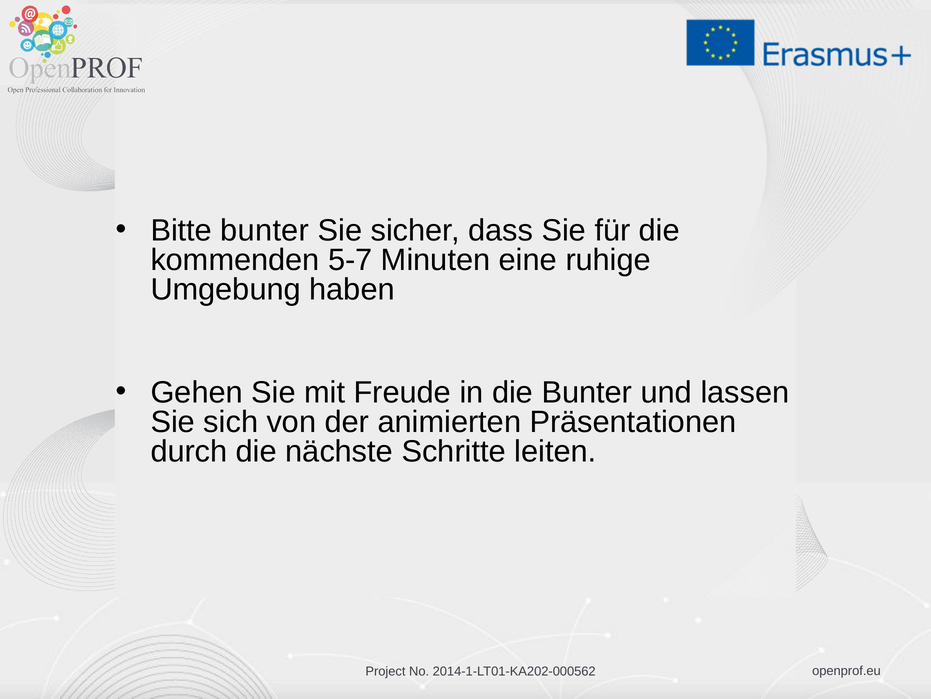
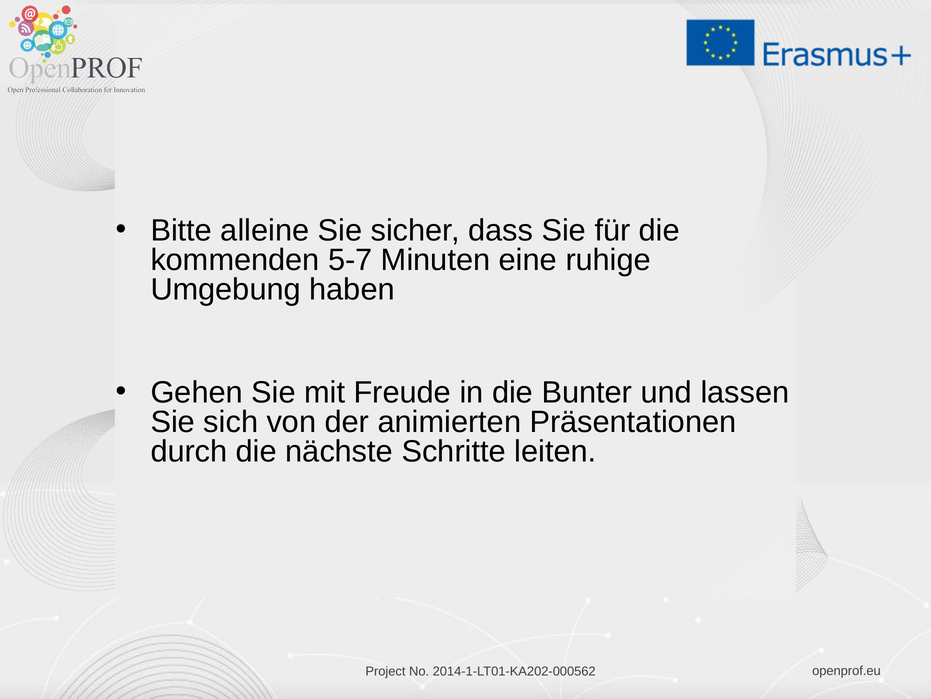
Bitte bunter: bunter -> alleine (265, 230)
